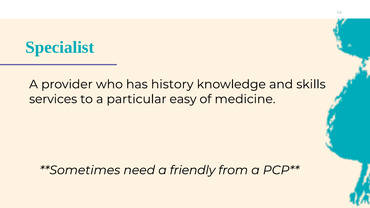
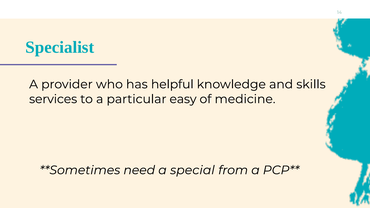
history: history -> helpful (172, 84)
friendly: friendly -> special (192, 170)
